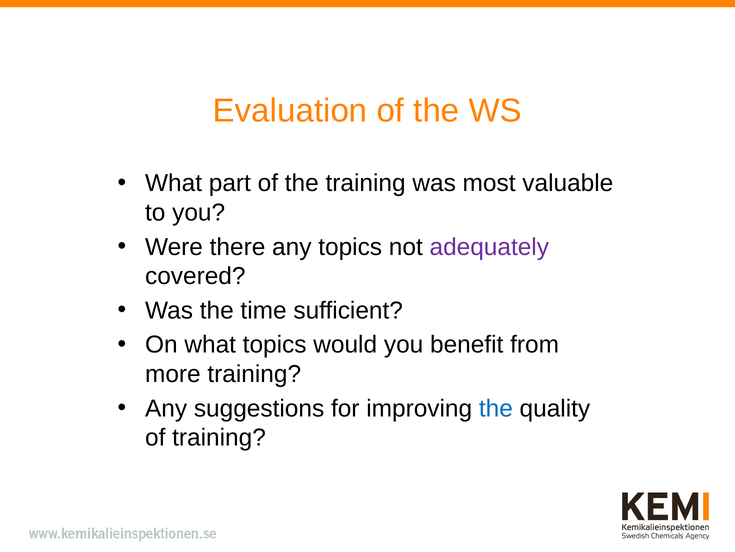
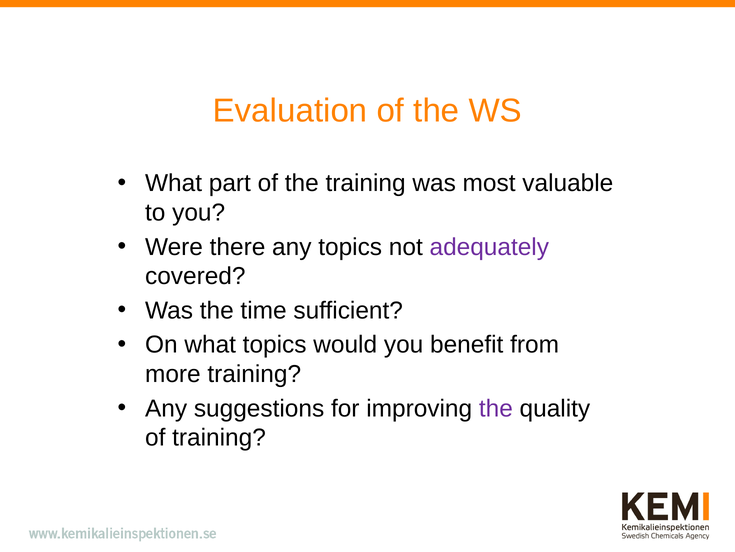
the colour: blue -> purple (496, 408)
